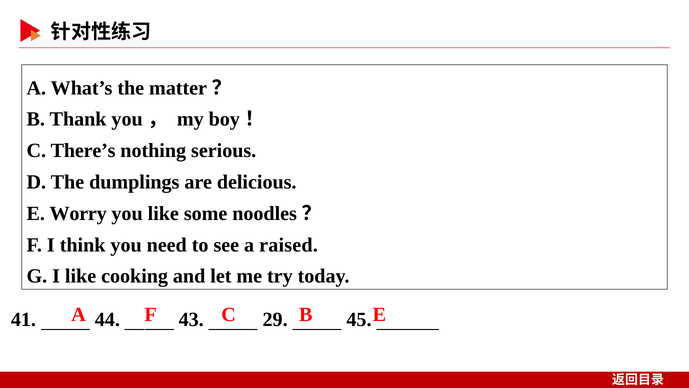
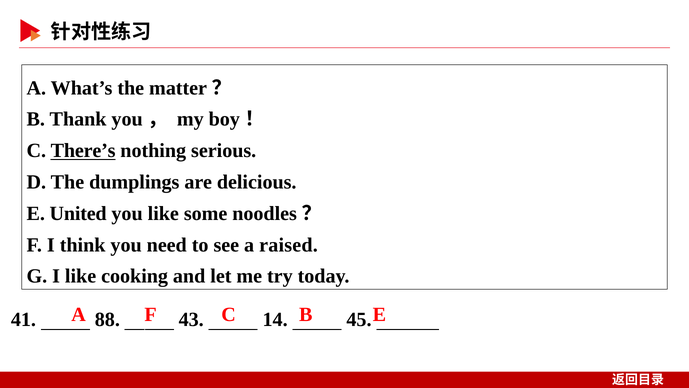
There’s underline: none -> present (83, 151)
Worry: Worry -> United (78, 213)
44: 44 -> 88 (107, 319)
29: 29 -> 14 (275, 319)
